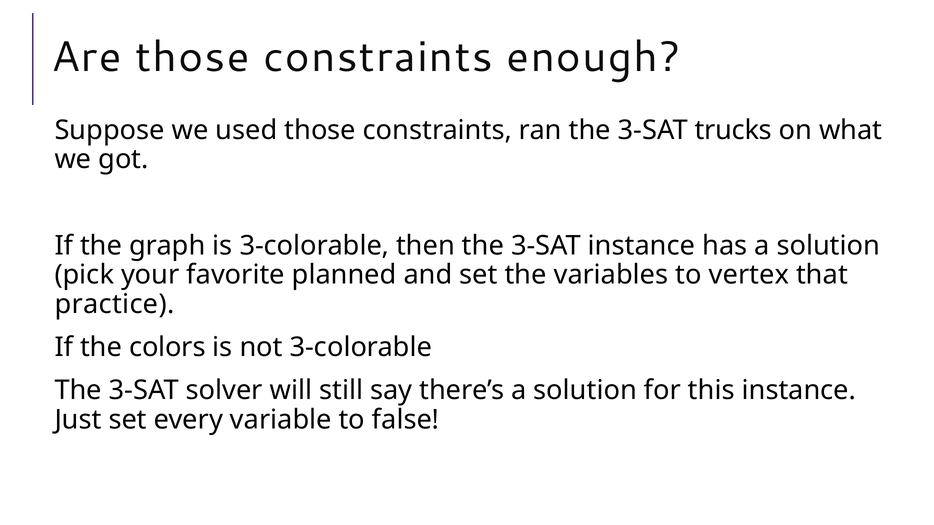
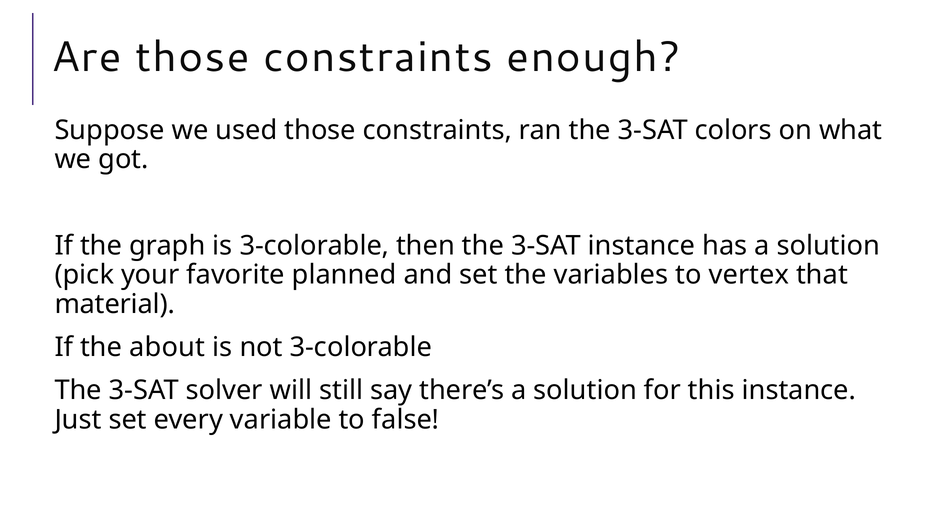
trucks: trucks -> colors (733, 130)
practice: practice -> material (115, 305)
colors: colors -> about (167, 348)
